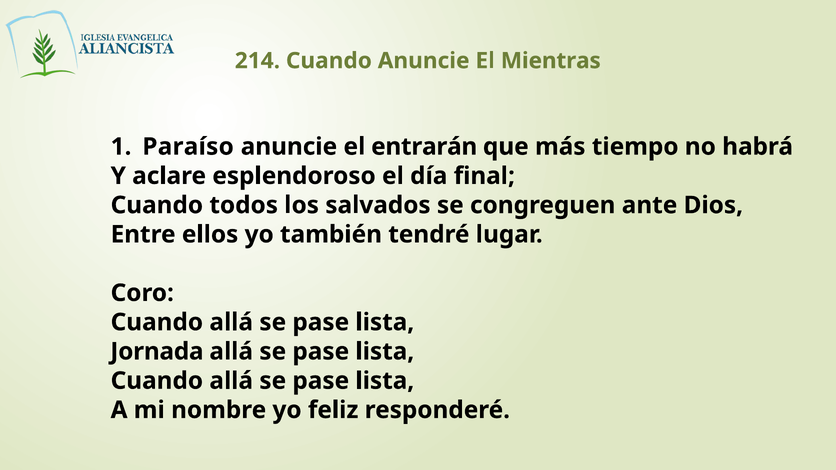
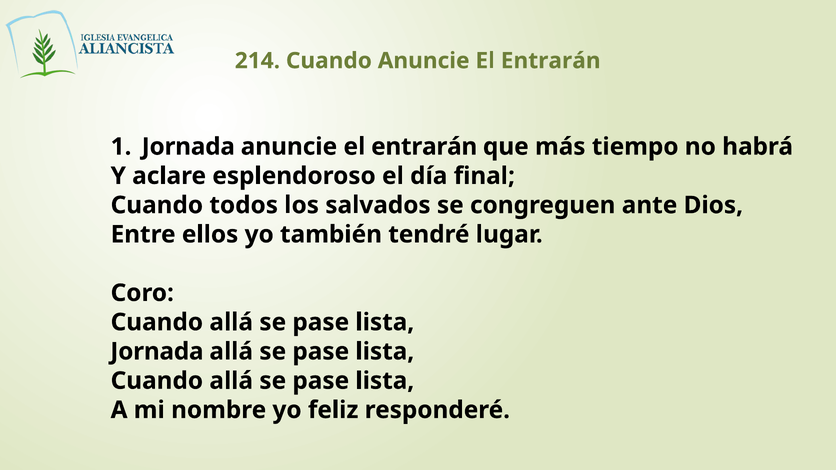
Cuando Anuncie El Mientras: Mientras -> Entrarán (551, 61)
Paraíso: Paraíso -> Jornada (188, 147)
